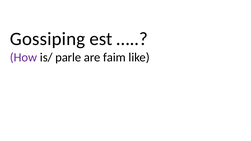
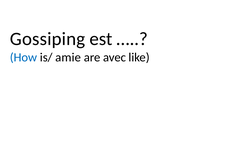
How colour: purple -> blue (24, 57)
parle: parle -> amie (68, 57)
faim: faim -> avec (114, 57)
